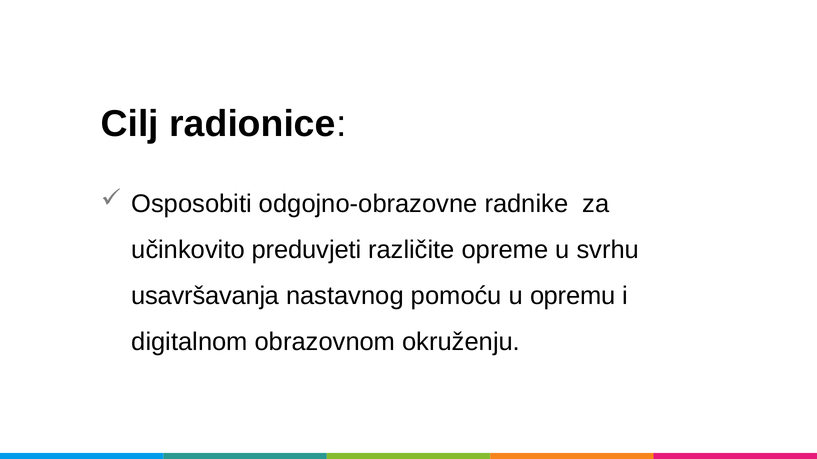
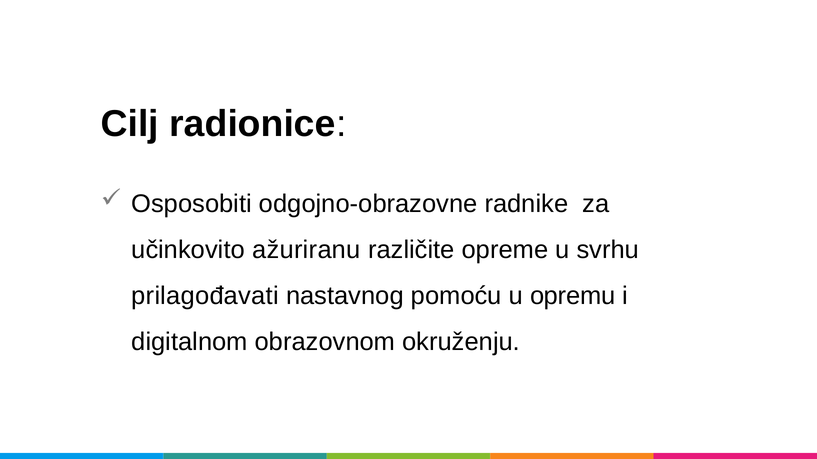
preduvjeti: preduvjeti -> ažuriranu (306, 250)
usavršavanja: usavršavanja -> prilagođavati (205, 296)
